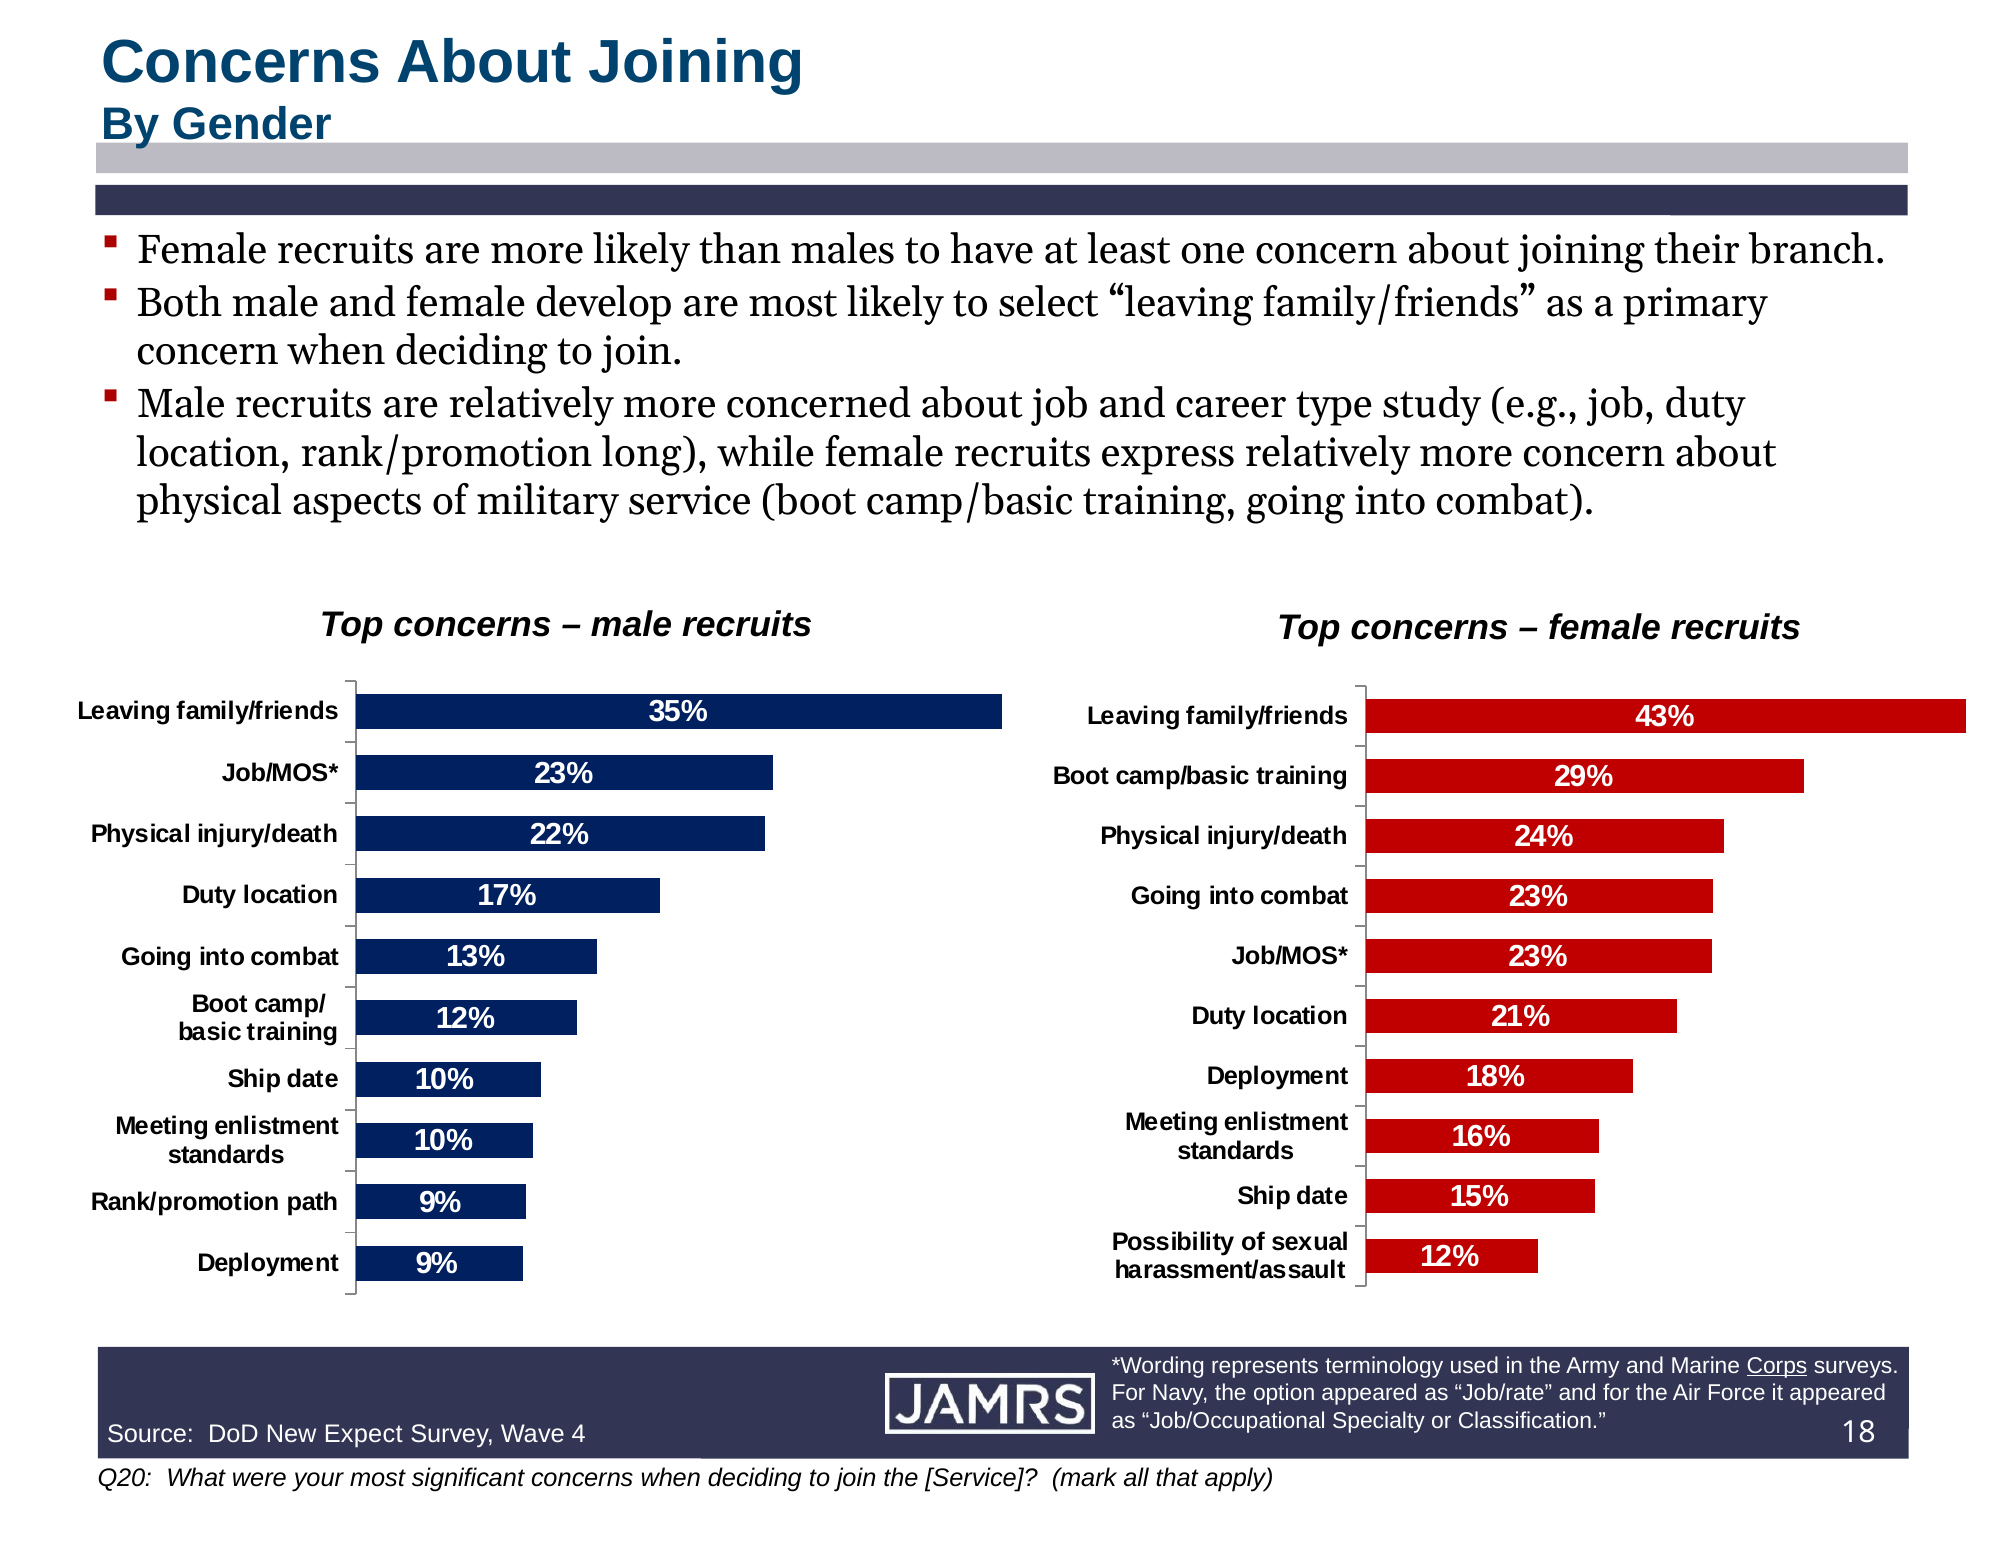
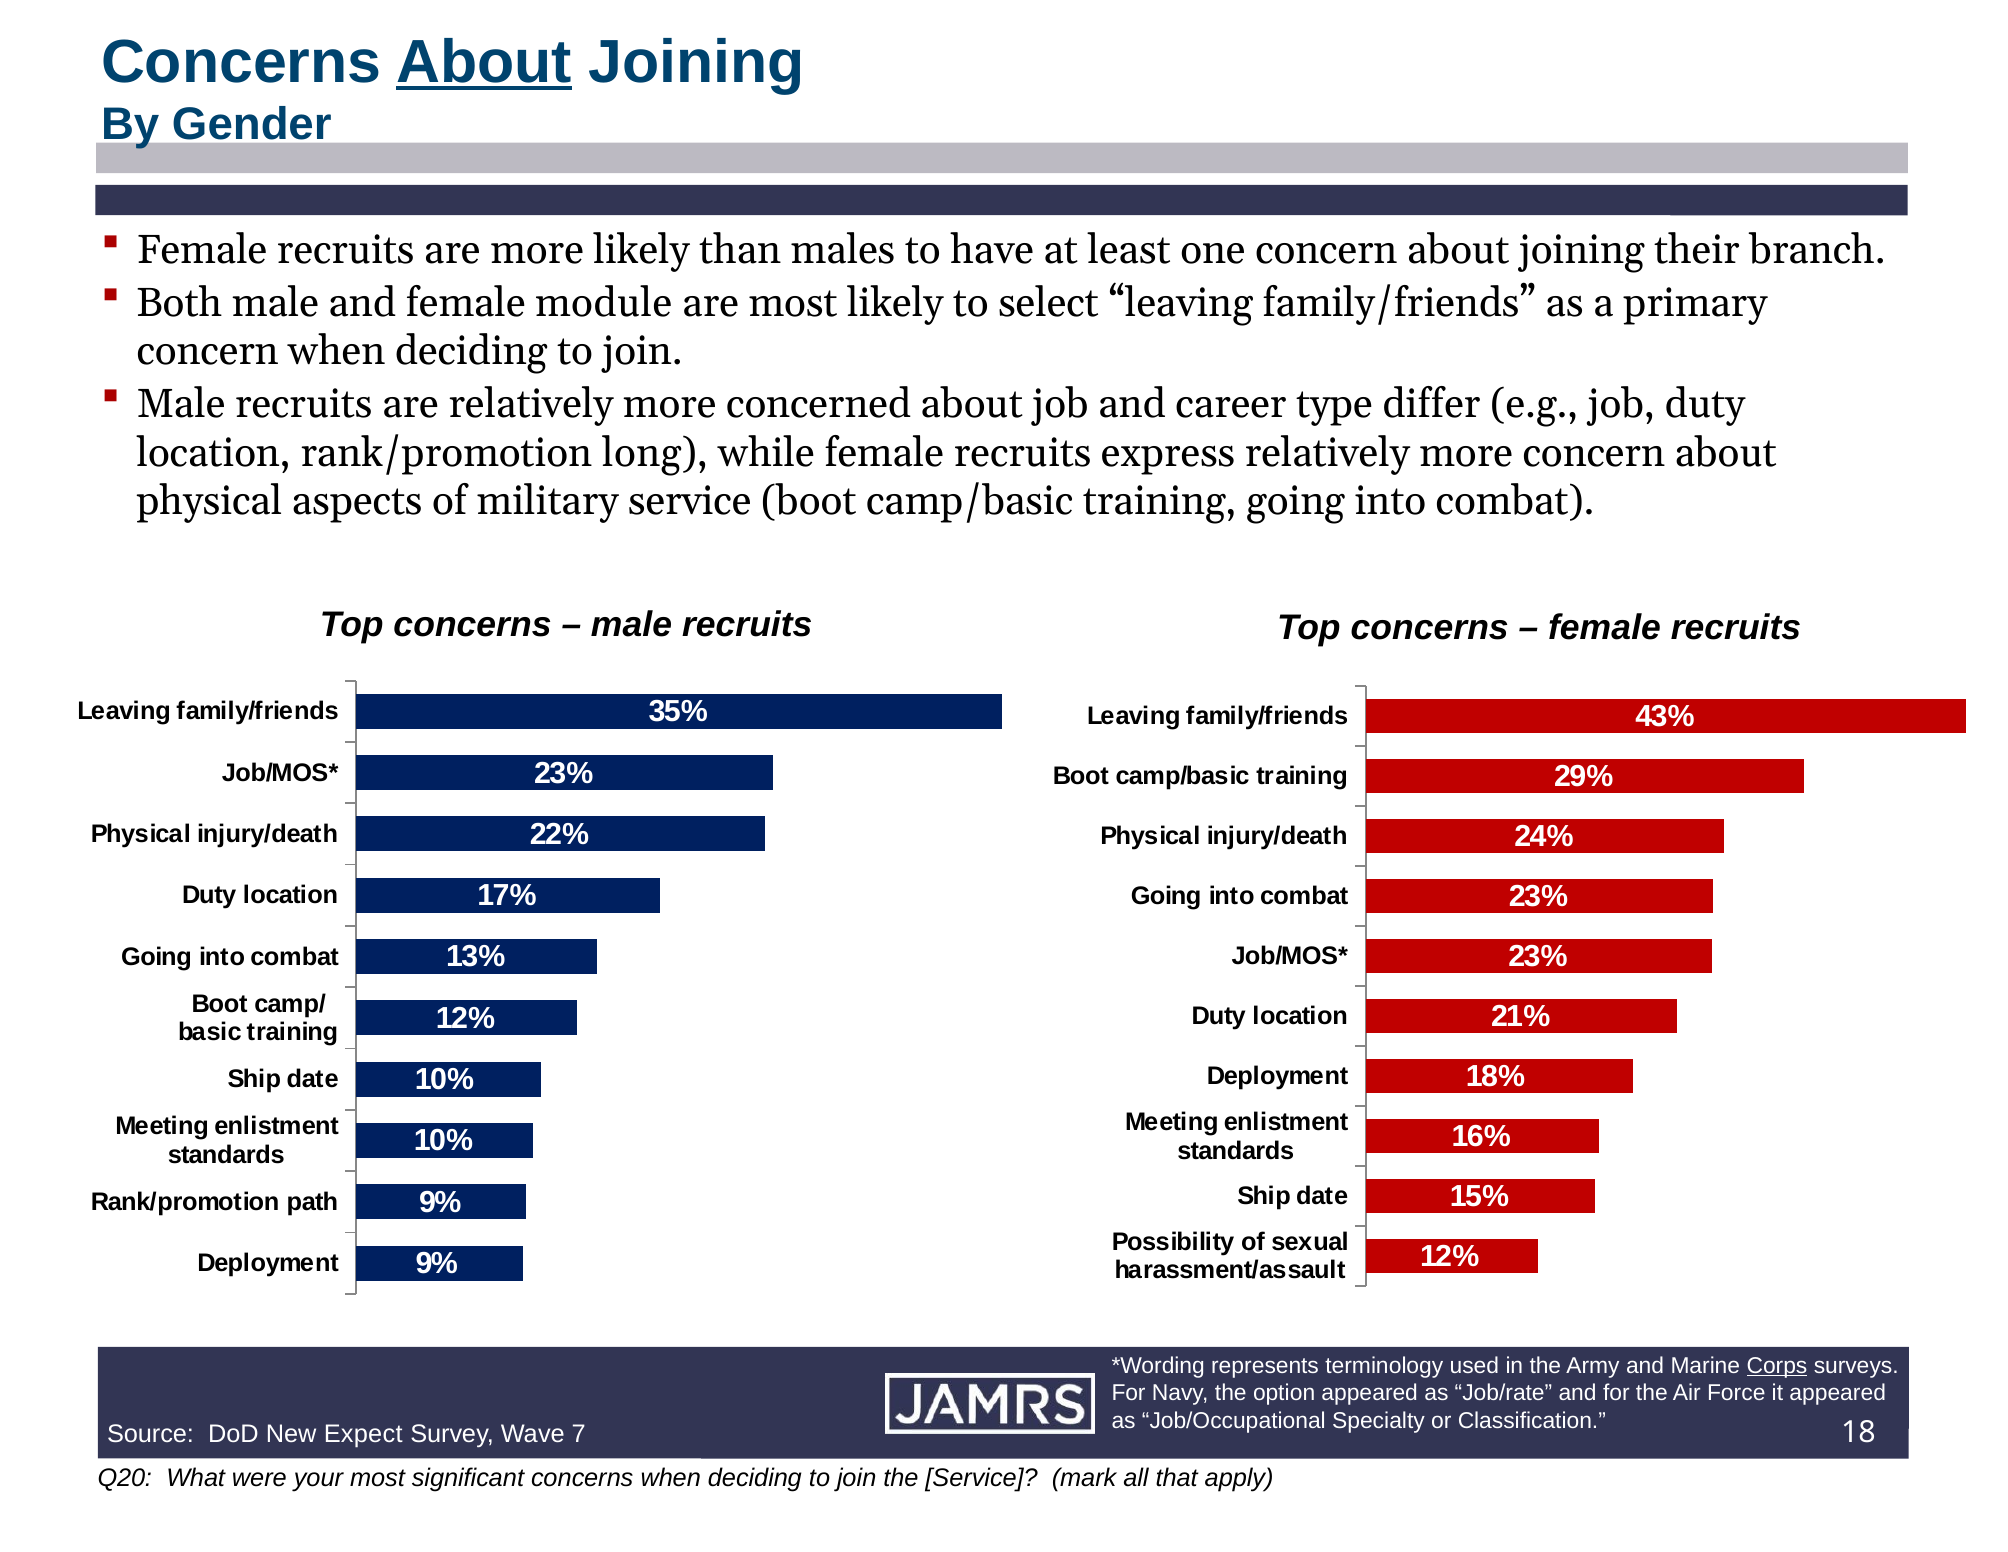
About underline: none -> present (484, 62)
develop: develop -> module (604, 303)
study: study -> differ (1431, 404)
4: 4 -> 7 (579, 1434)
